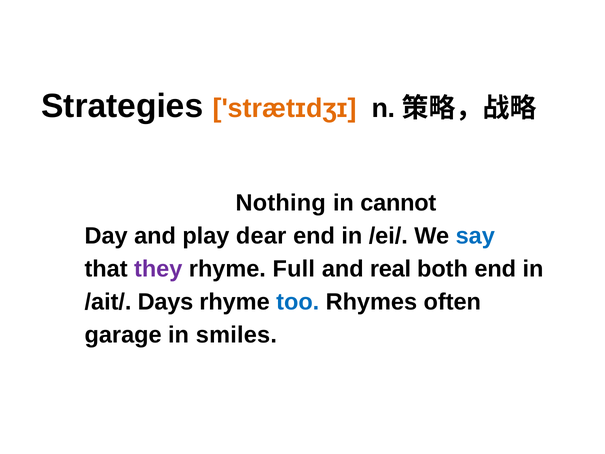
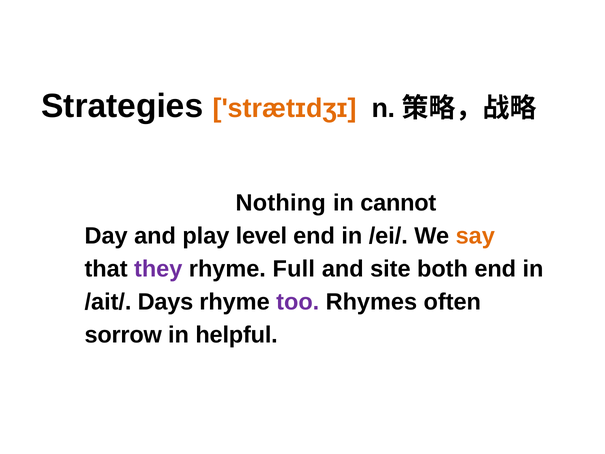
dear: dear -> level (261, 236)
say colour: blue -> orange (475, 236)
real: real -> site (390, 269)
too colour: blue -> purple (298, 302)
garage: garage -> sorrow (123, 335)
smiles: smiles -> helpful (237, 335)
